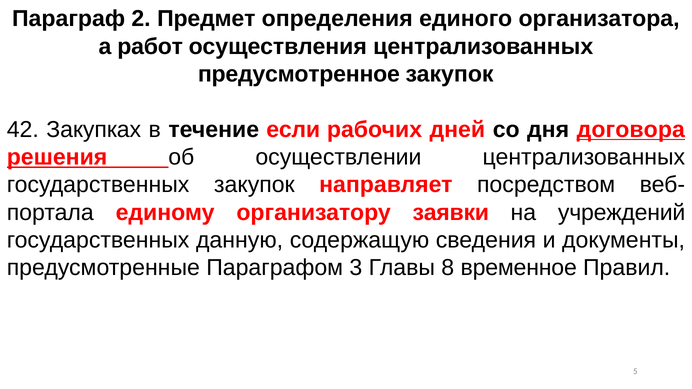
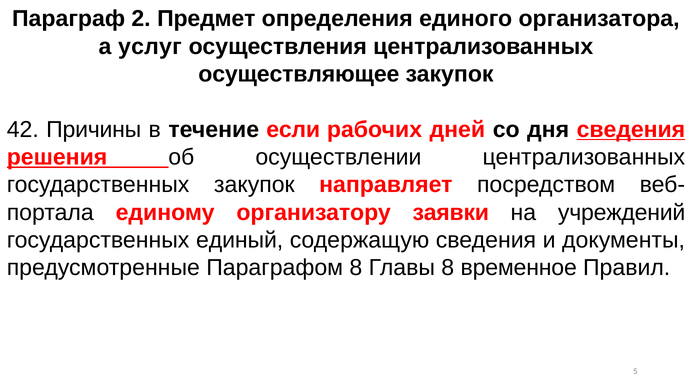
работ: работ -> услуг (150, 47)
предусмотренное: предусмотренное -> осуществляющее (299, 74)
Закупках: Закупках -> Причины (94, 130)
дня договора: договора -> сведения (631, 130)
данную: данную -> единый (240, 240)
Параграфом 3: 3 -> 8 (356, 268)
